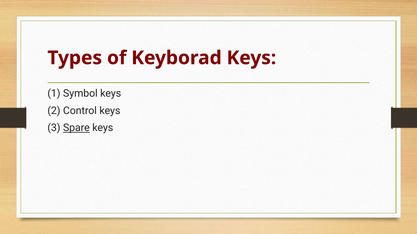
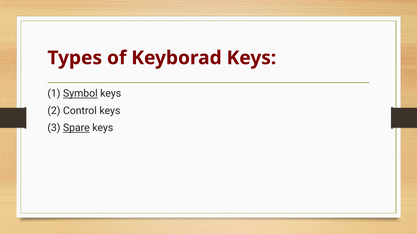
Symbol underline: none -> present (80, 94)
